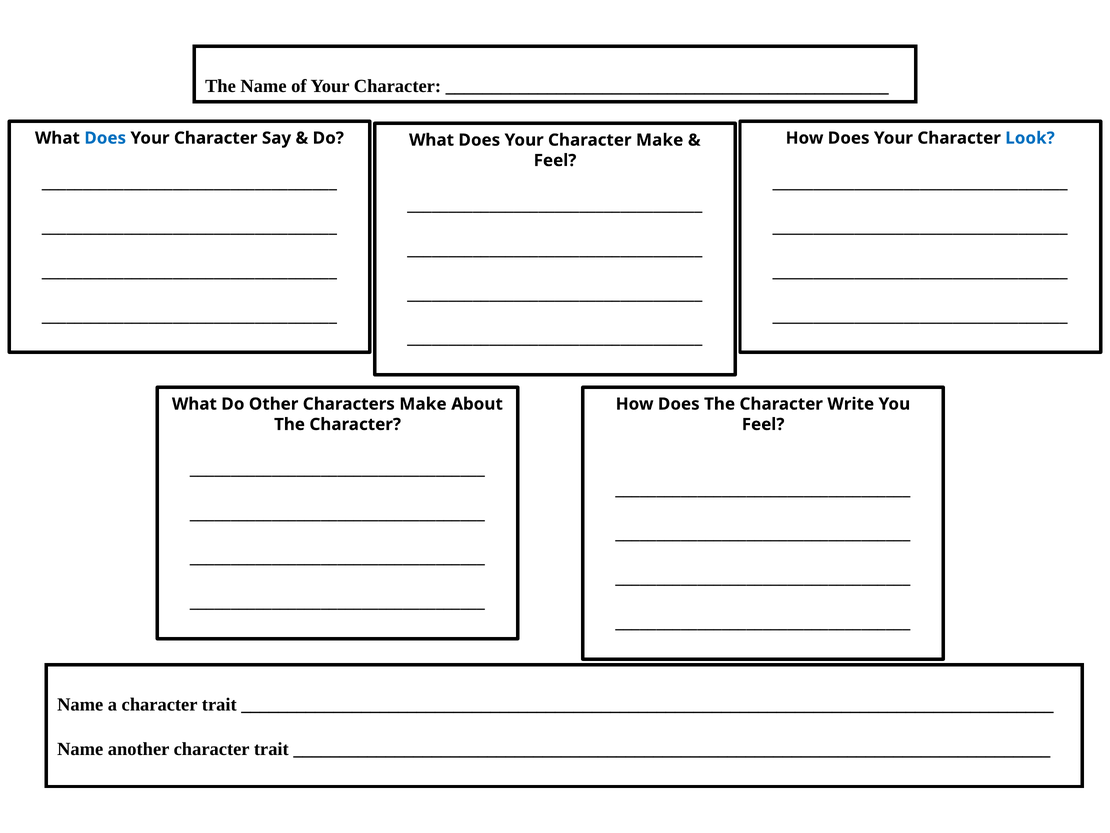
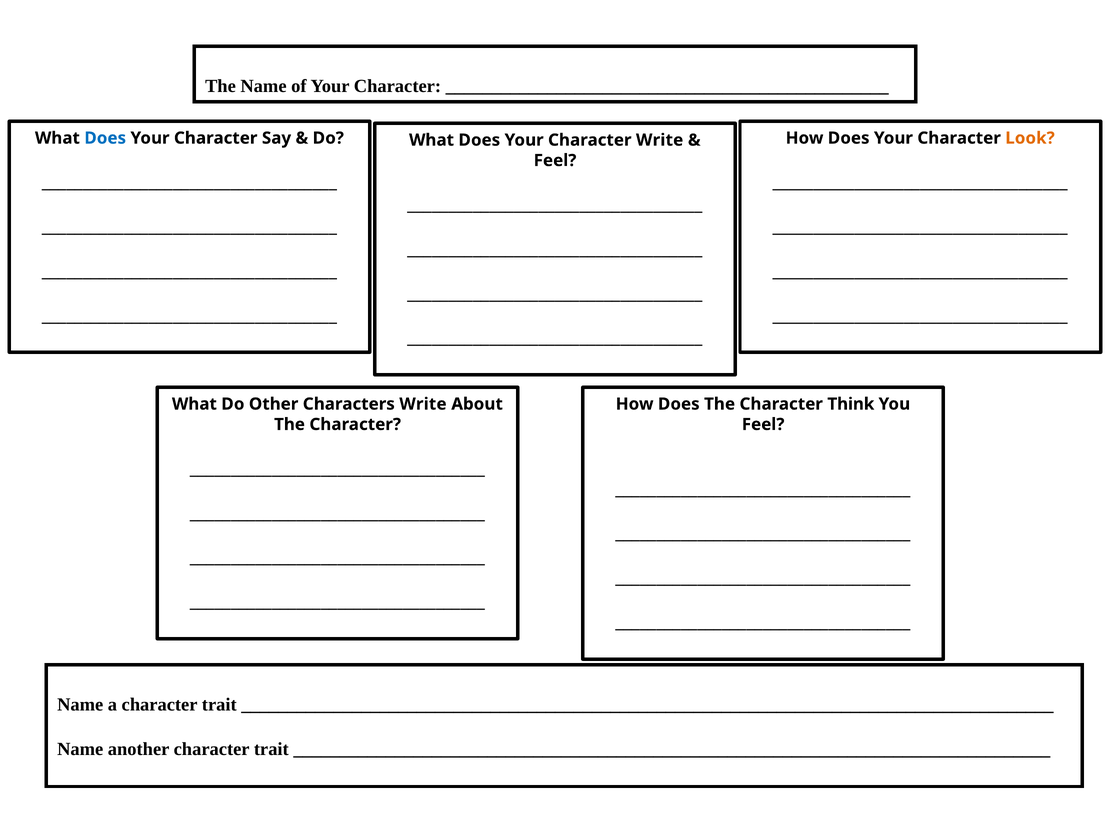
Look colour: blue -> orange (1030, 138)
Character Make: Make -> Write (660, 140)
Characters Make: Make -> Write (423, 404)
Write: Write -> Think (851, 404)
